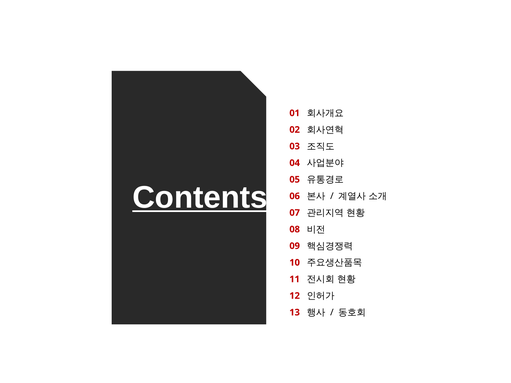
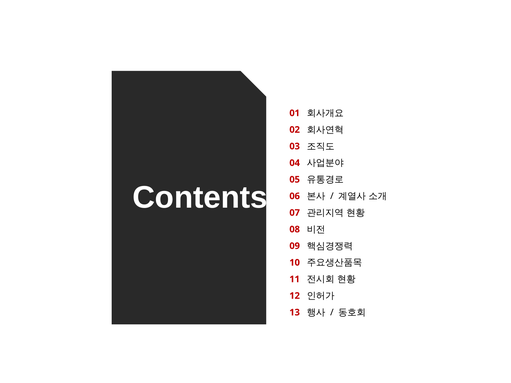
Contents underline: present -> none (200, 198)
